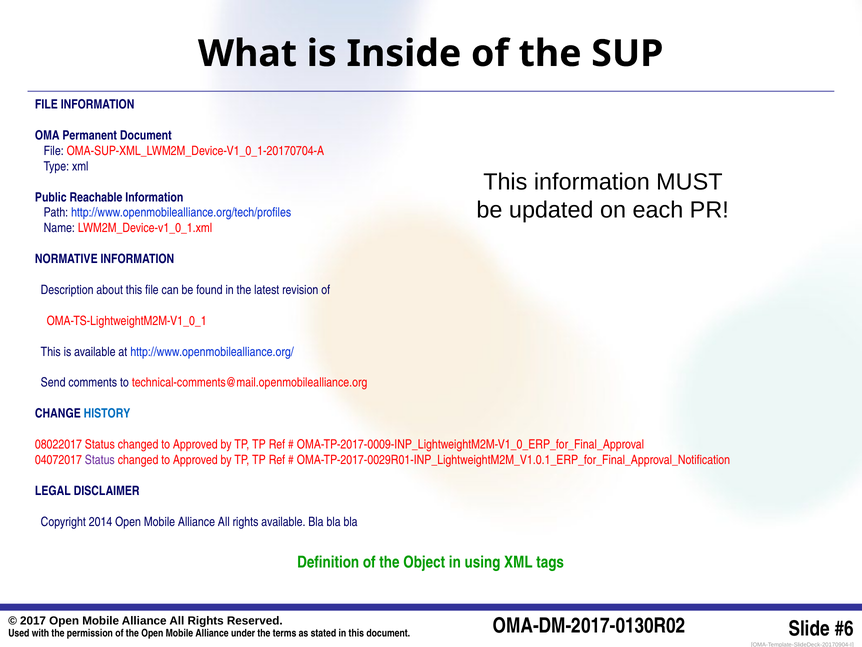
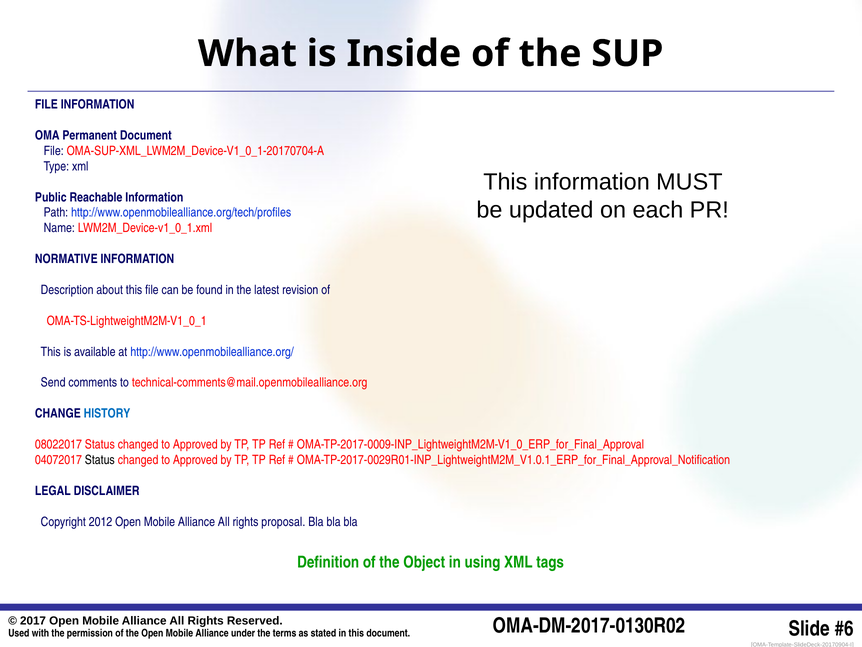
Status colour: purple -> black (100, 460)
2014: 2014 -> 2012 (101, 521)
rights available: available -> proposal (283, 521)
